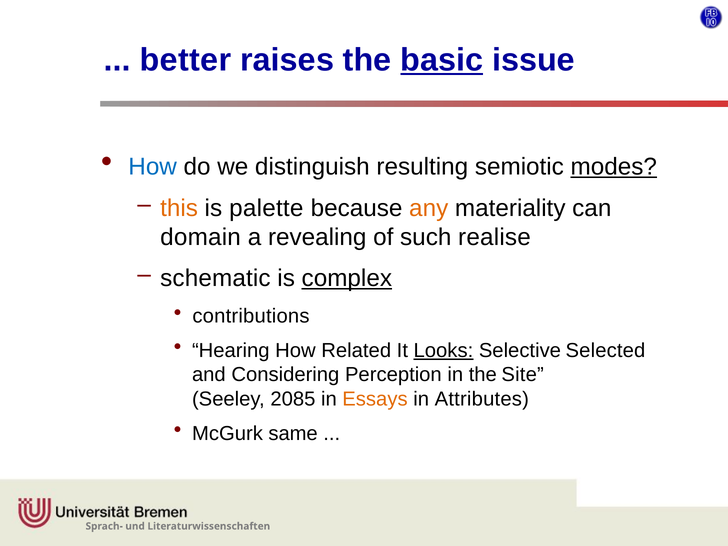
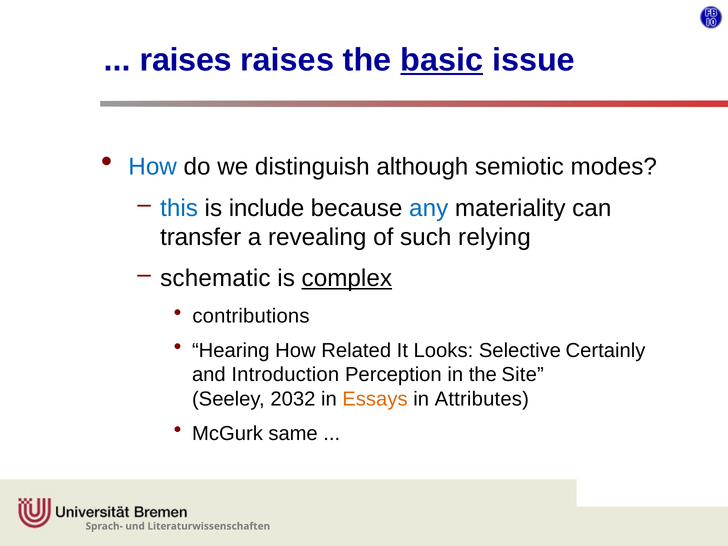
better: better -> raises (186, 60)
resulting: resulting -> although (422, 167)
modes underline: present -> none (614, 167)
this colour: orange -> blue (179, 208)
palette: palette -> include (267, 208)
any colour: orange -> blue (429, 208)
domain: domain -> transfer (201, 237)
realise: realise -> relying (494, 237)
Looks underline: present -> none (443, 351)
Selected: Selected -> Certainly (606, 351)
Considering: Considering -> Introduction (285, 375)
2085: 2085 -> 2032 (293, 399)
